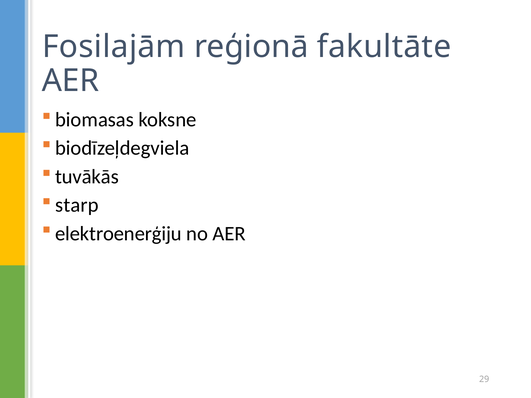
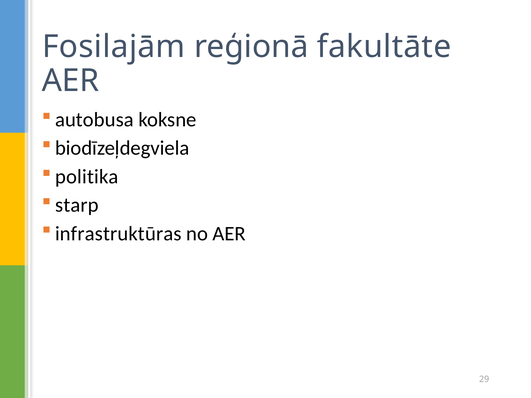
biomasas: biomasas -> autobusa (94, 120)
tuvākās: tuvākās -> politika (87, 177)
elektroenerģiju: elektroenerģiju -> infrastruktūras (118, 234)
